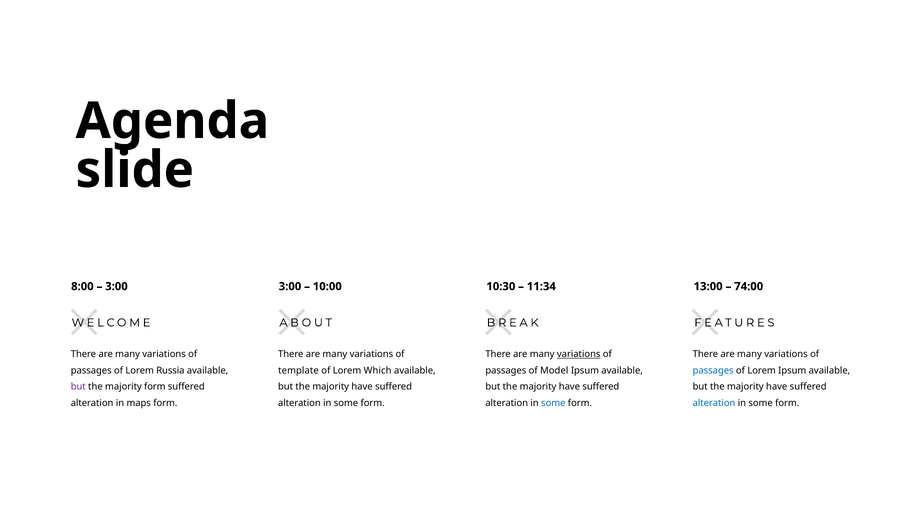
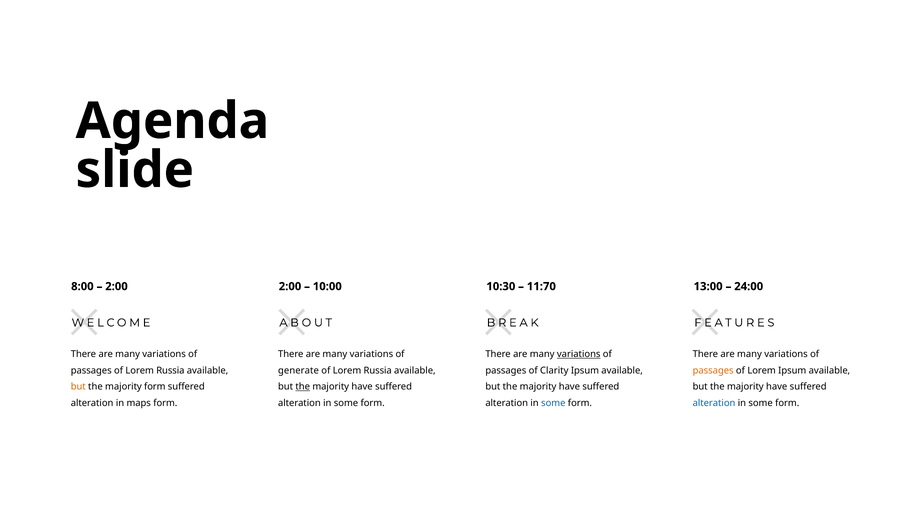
3:00: 3:00 -> 2:00 (116, 286)
3:00: 3:00 -> 2:00 (290, 286)
11:34: 11:34 -> 11:70 (541, 286)
74:00: 74:00 -> 24:00 (749, 286)
template: template -> generate (298, 370)
Which: Which -> Russia (378, 370)
Model: Model -> Clarity (554, 370)
passages colour: blue -> orange (713, 370)
but colour: purple -> orange (78, 387)
the underline: none -> present (303, 387)
